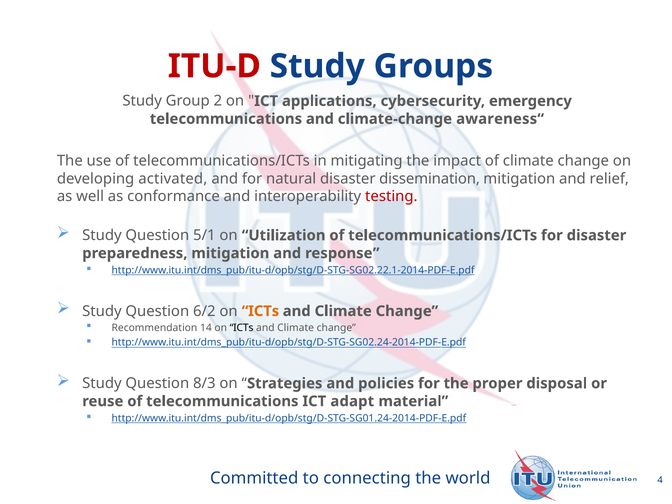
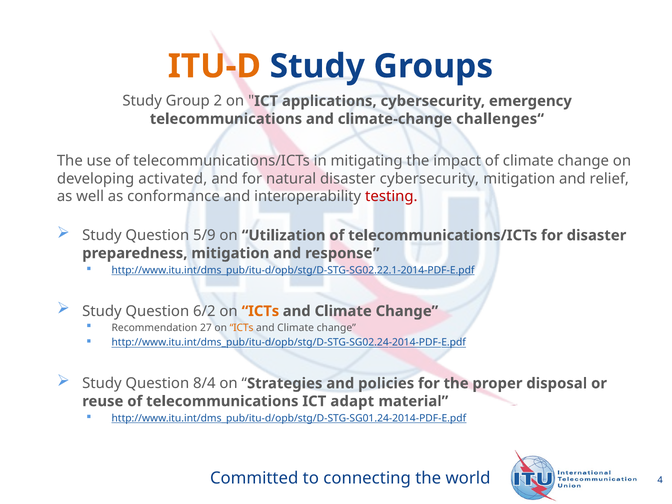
ITU-D colour: red -> orange (214, 66)
awareness“: awareness“ -> challenges“ (500, 119)
disaster dissemination: dissemination -> cybersecurity (429, 179)
5/1: 5/1 -> 5/9 (204, 235)
14: 14 -> 27 (206, 328)
ICTs colour: black -> orange (242, 328)
8/3: 8/3 -> 8/4 (204, 383)
